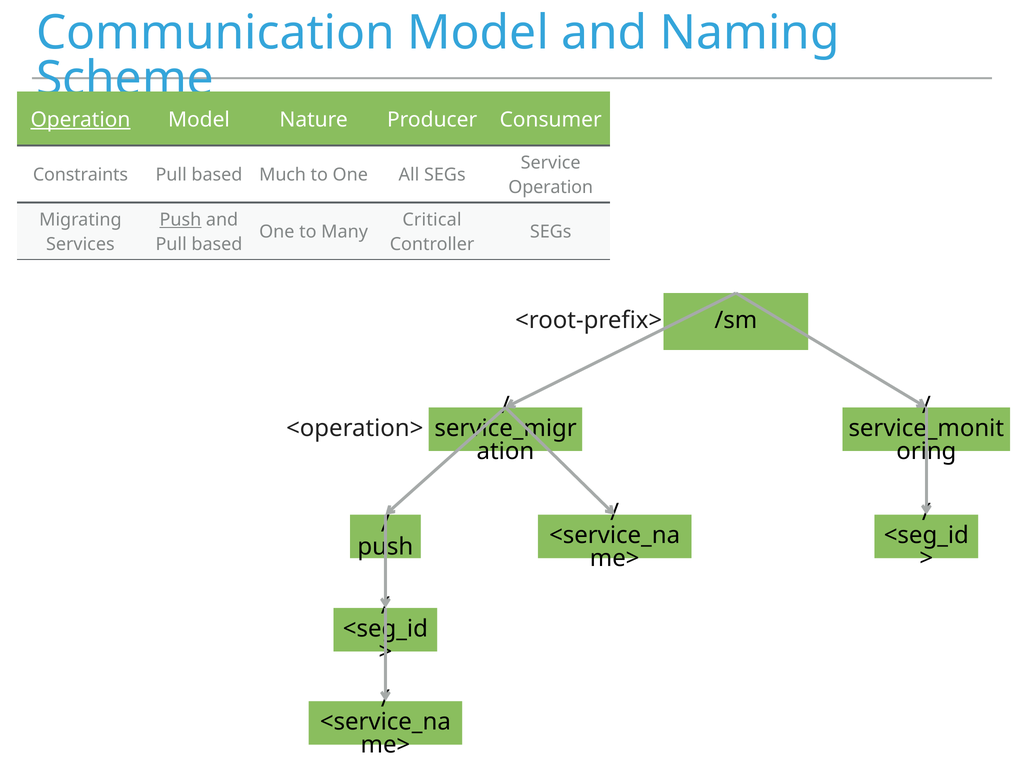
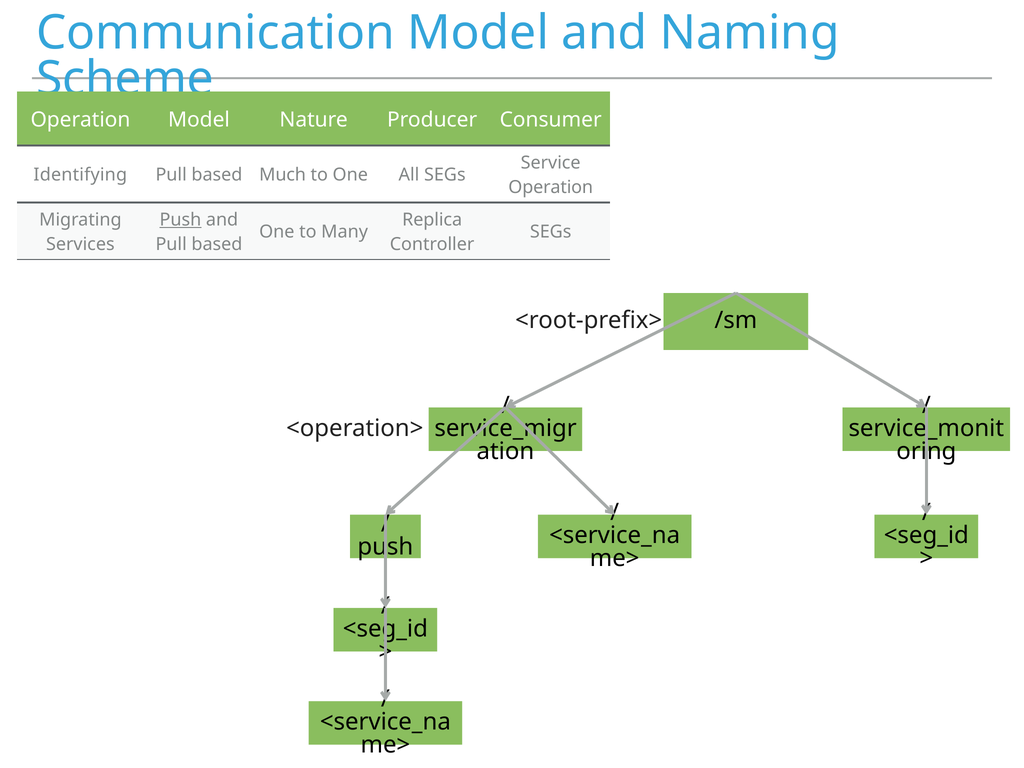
Operation underline: present -> none (80, 120)
Constraints: Constraints -> Identifying (80, 175)
Critical: Critical -> Replica (432, 220)
